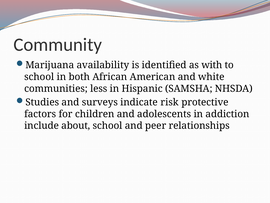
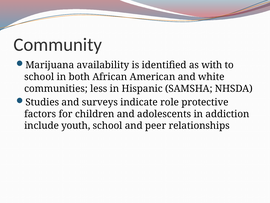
risk: risk -> role (170, 102)
about: about -> youth (76, 125)
